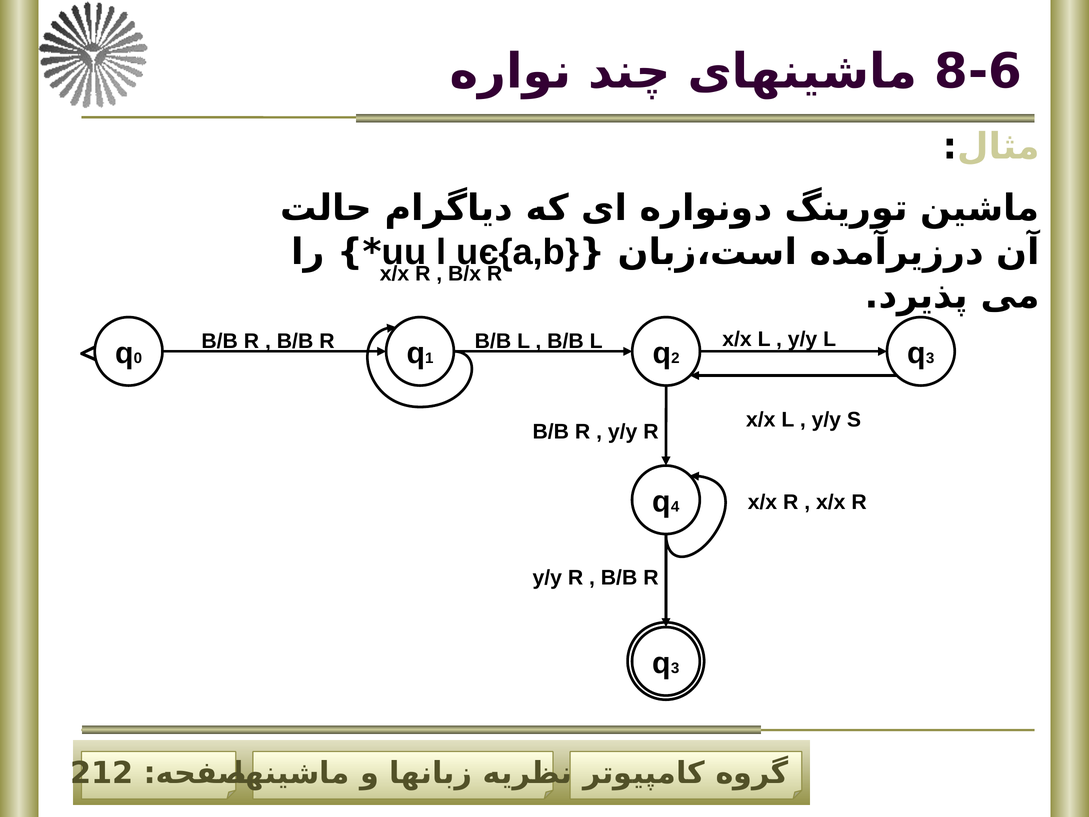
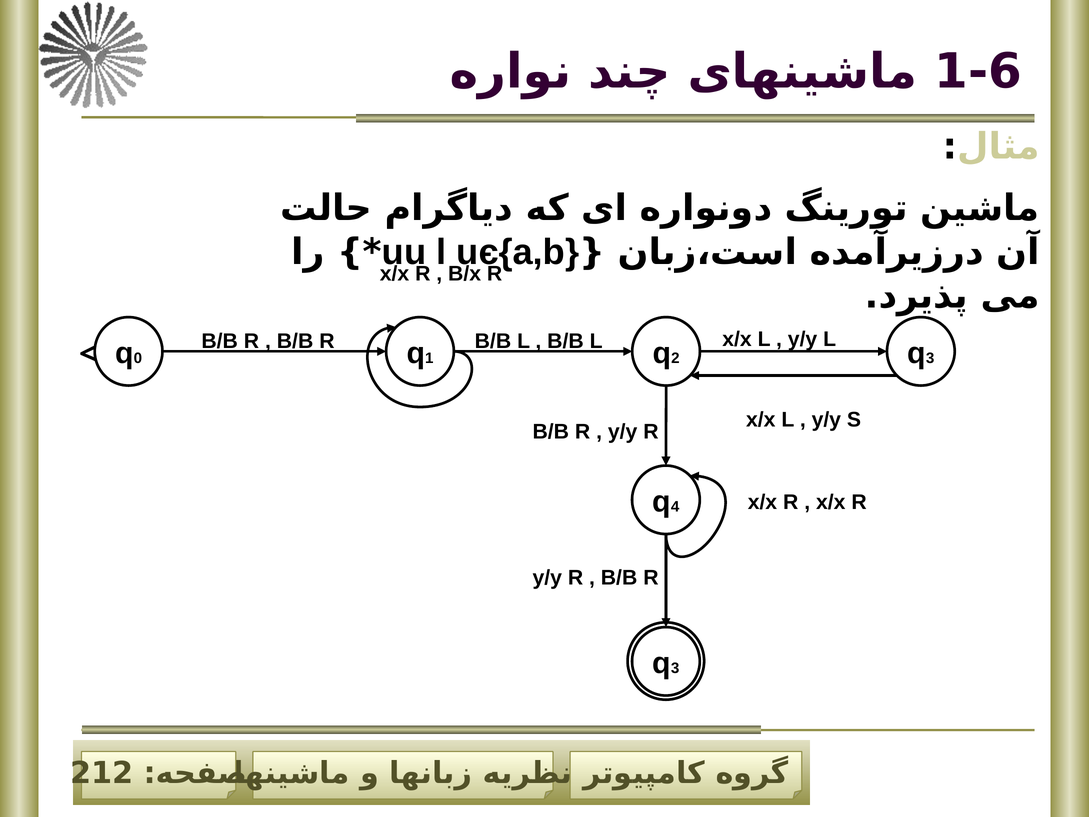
8-6: 8-6 -> 1-6 (978, 72)
